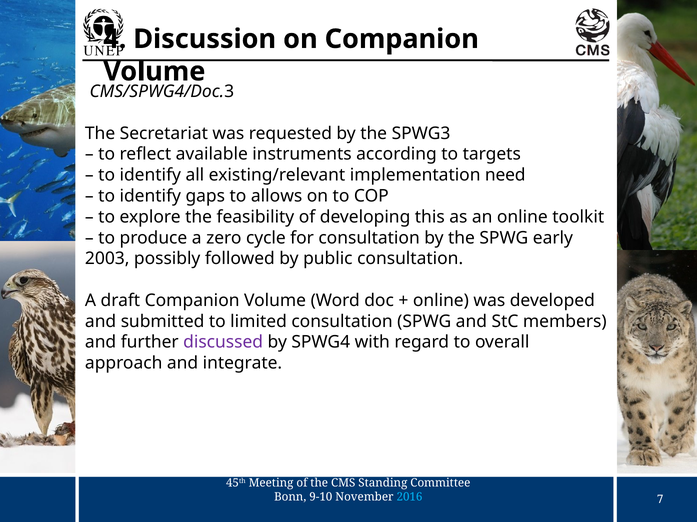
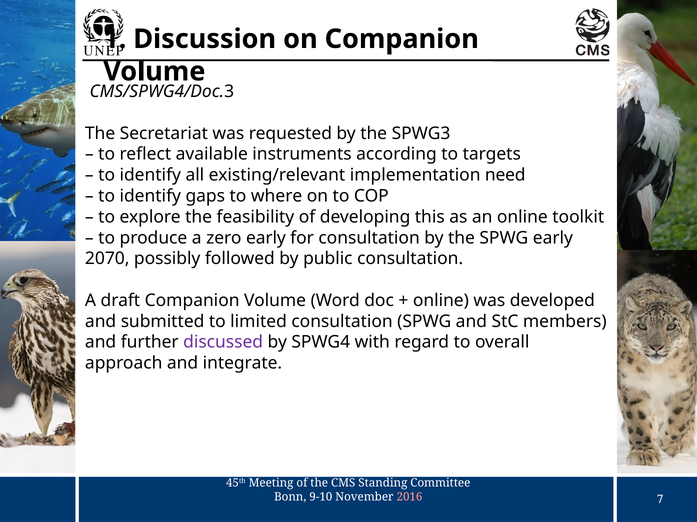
4: 4 -> 1 (115, 39)
allows: allows -> where (277, 196)
zero cycle: cycle -> early (266, 238)
2003: 2003 -> 2070 (107, 259)
2016 colour: light blue -> pink (409, 498)
